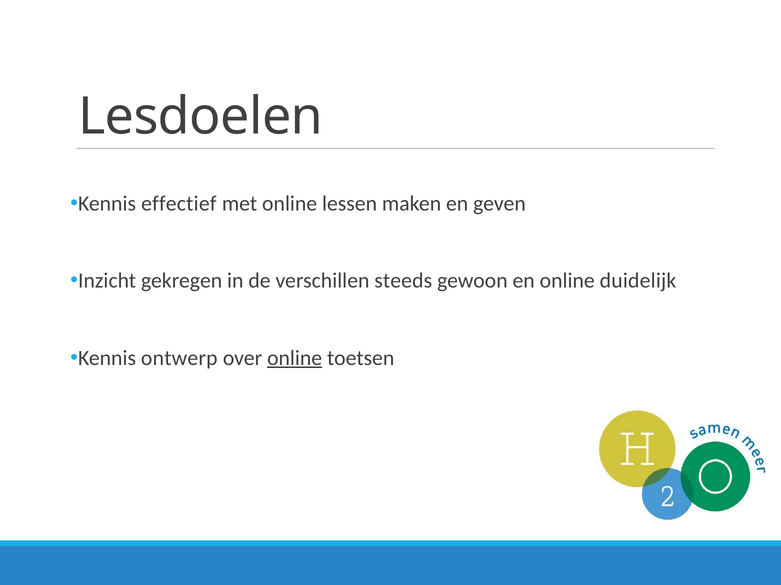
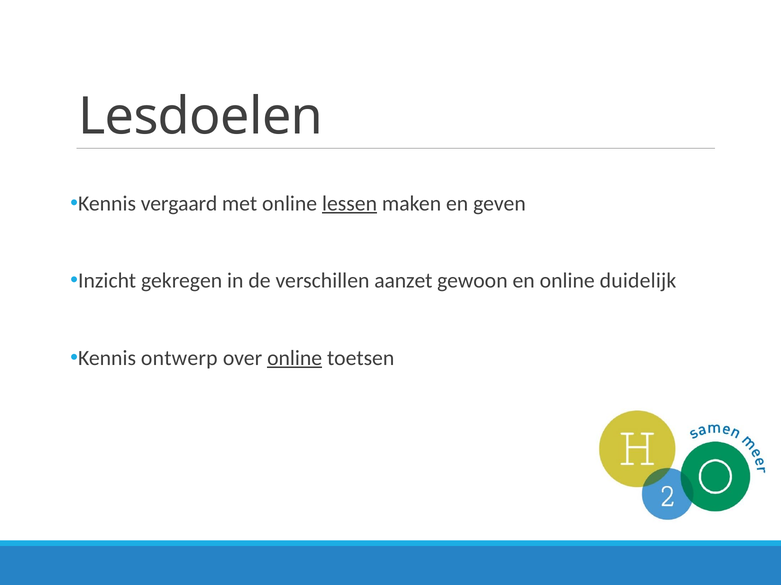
effectief: effectief -> vergaard (179, 204)
lessen underline: none -> present (350, 204)
steeds: steeds -> aanzet (403, 281)
